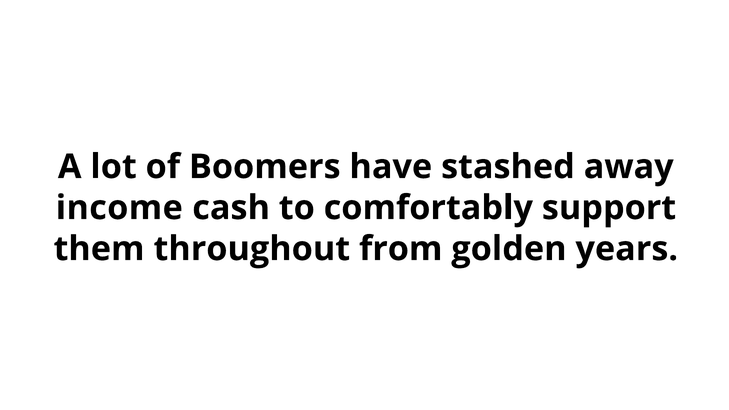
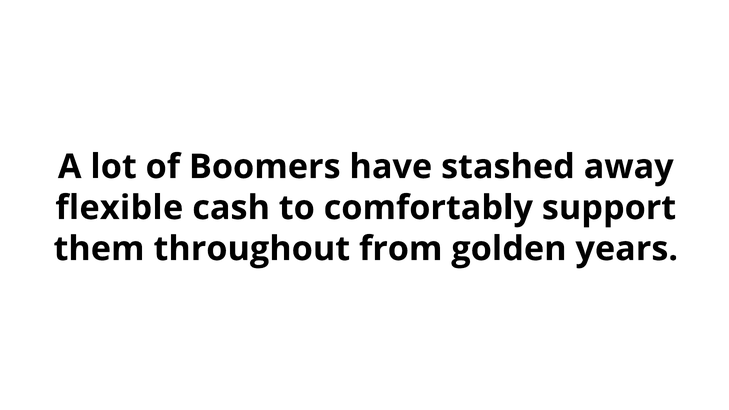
income: income -> flexible (119, 208)
